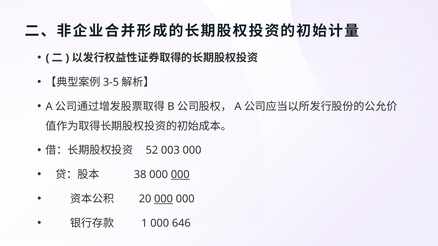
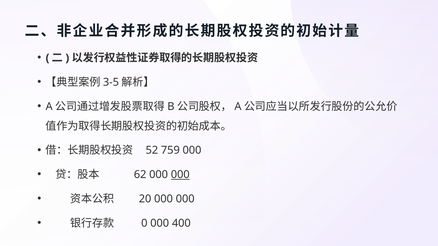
003: 003 -> 759 (170, 151)
38: 38 -> 62 (140, 175)
000 underline: present -> none (164, 199)
1: 1 -> 0 (144, 223)
646: 646 -> 400 (181, 223)
